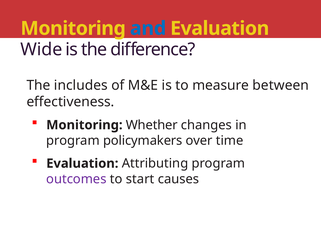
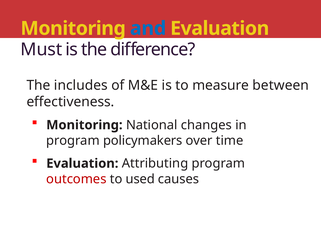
Wide: Wide -> Must (41, 50)
Whether: Whether -> National (152, 125)
outcomes colour: purple -> red (76, 179)
start: start -> used (140, 179)
